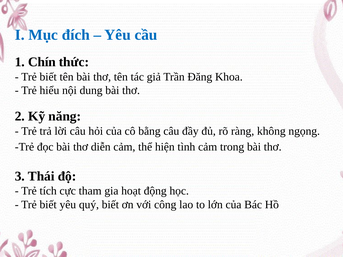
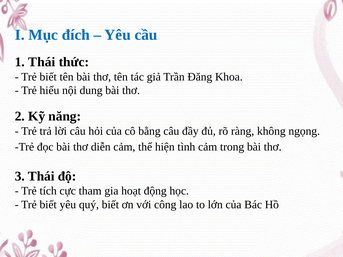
1 Chín: Chín -> Thái (42, 62)
